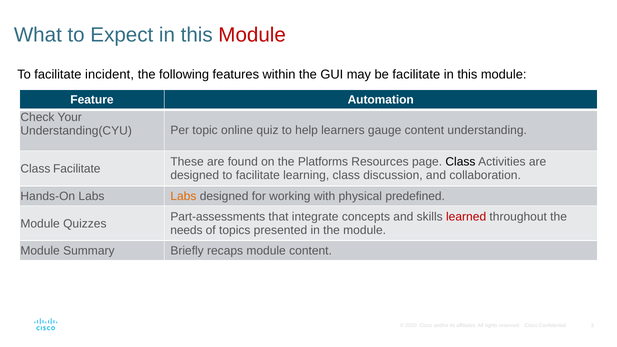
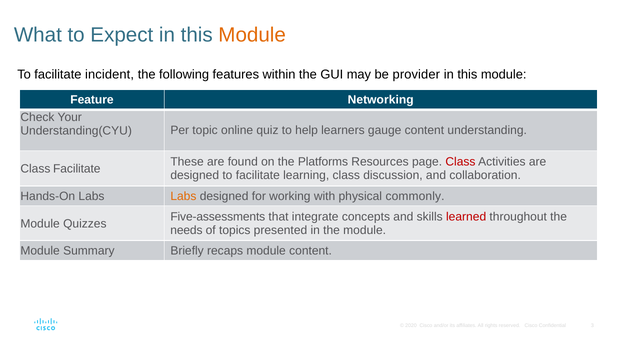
Module colour: red -> orange (252, 35)
be facilitate: facilitate -> provider (416, 75)
Automation: Automation -> Networking (381, 100)
Class colour: black -> red (460, 162)
predefined: predefined -> commonly (415, 196)
Part-assessments: Part-assessments -> Five-assessments (218, 217)
